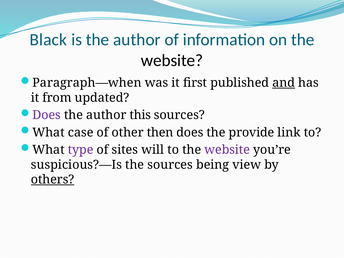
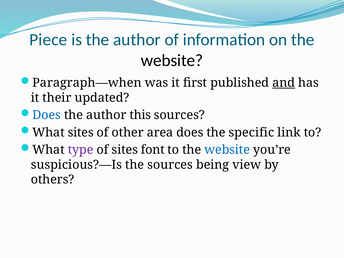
Black: Black -> Piece (48, 40)
from: from -> their (57, 98)
Does colour: purple -> blue (47, 115)
What case: case -> sites (81, 132)
then: then -> area (160, 132)
provide: provide -> specific (251, 132)
will: will -> font (153, 150)
website colour: purple -> blue (227, 150)
others underline: present -> none (53, 180)
